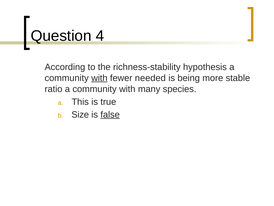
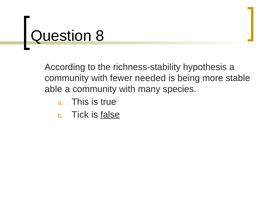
4: 4 -> 8 (100, 36)
with underline: present -> none (99, 78)
ratio: ratio -> able (53, 89)
Size: Size -> Tick (80, 114)
